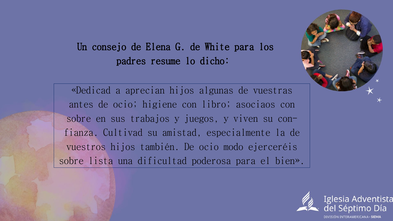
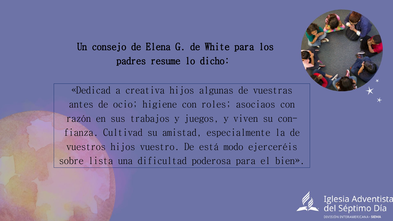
aprecian: aprecian -> creativa (145, 90)
libro: libro -> roles (216, 104)
sobre: sobre -> razón (79, 119)
también: también -> vuestro (160, 147)
ocio: ocio -> está (209, 147)
